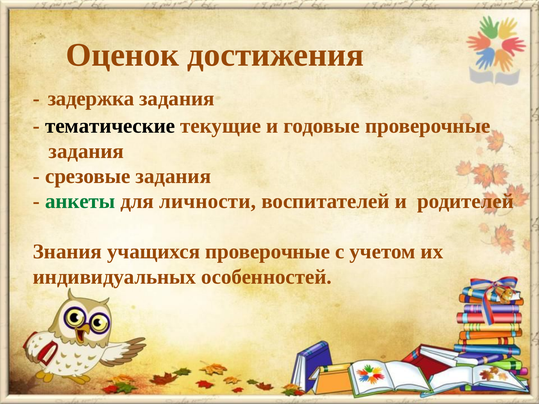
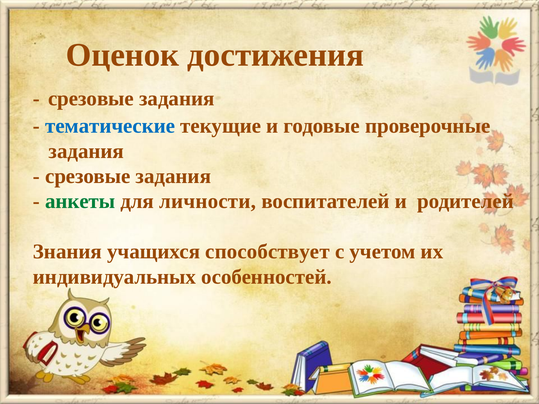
задержка: задержка -> срезовые (91, 98)
тематические colour: black -> blue (110, 126)
учащихся проверочные: проверочные -> способствует (267, 252)
